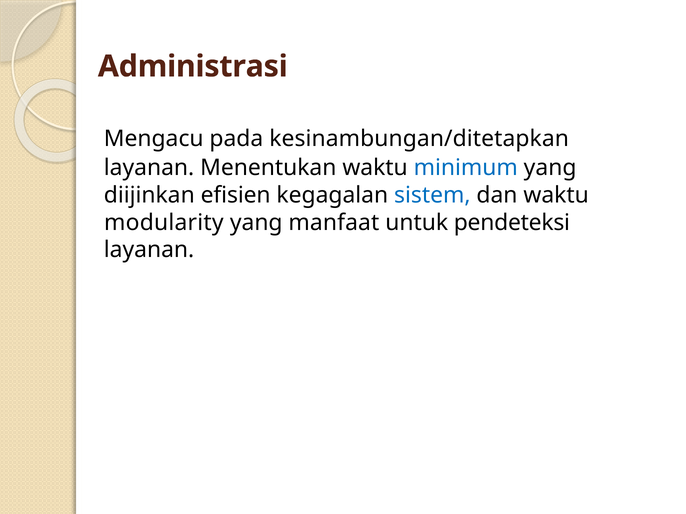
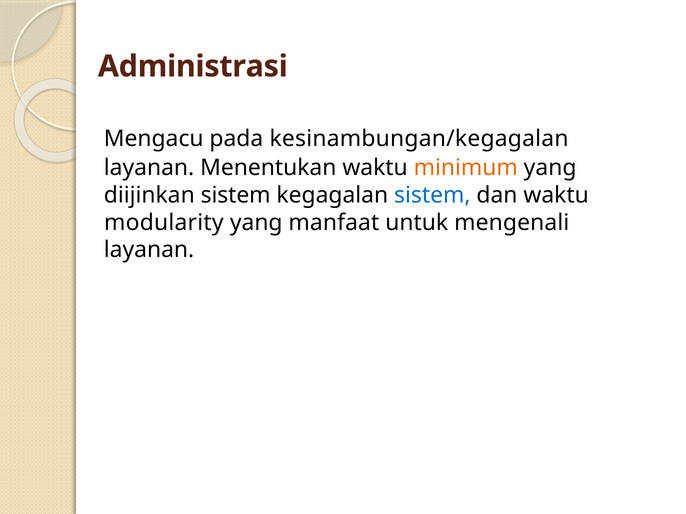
kesinambungan/ditetapkan: kesinambungan/ditetapkan -> kesinambungan/kegagalan (419, 139)
minimum colour: blue -> orange (466, 168)
diijinkan efisien: efisien -> sistem (236, 195)
pendeteksi: pendeteksi -> mengenali (512, 223)
